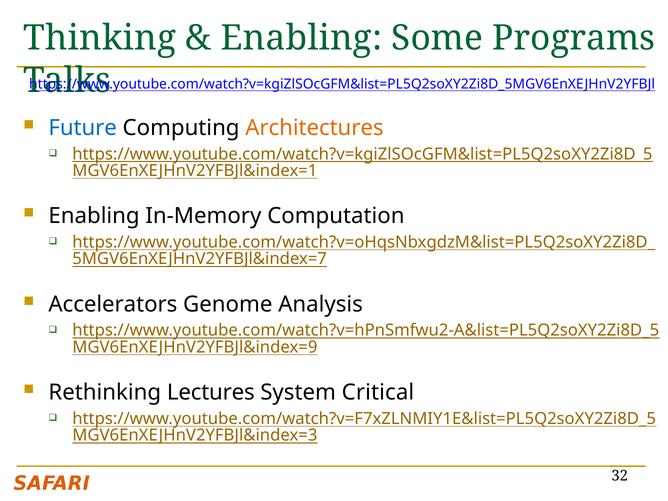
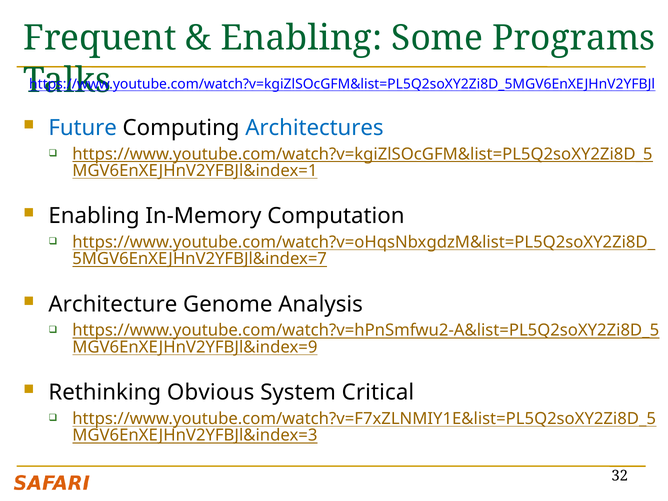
Thinking: Thinking -> Frequent (100, 38)
Architectures colour: orange -> blue (314, 128)
Accelerators: Accelerators -> Architecture (113, 304)
Lectures: Lectures -> Obvious (211, 392)
